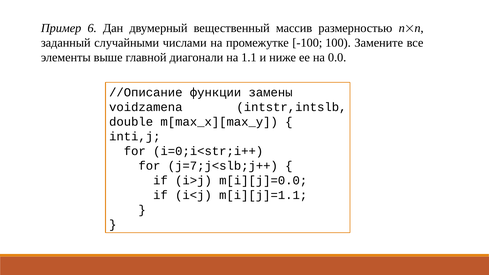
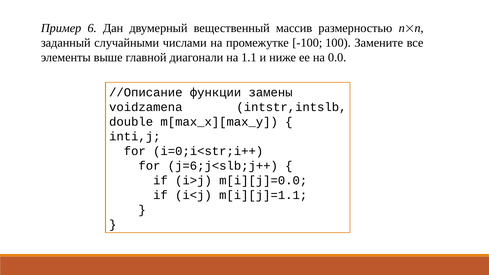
j=7;j<slb;j++: j=7;j<slb;j++ -> j=6;j<slb;j++ (223, 166)
